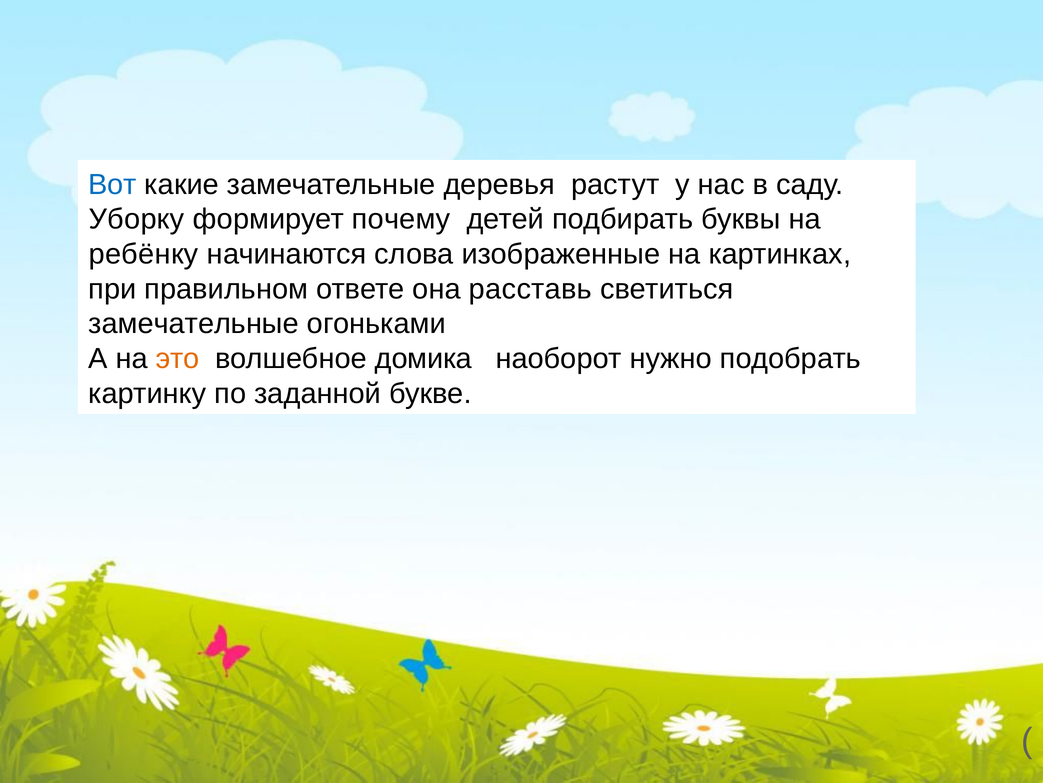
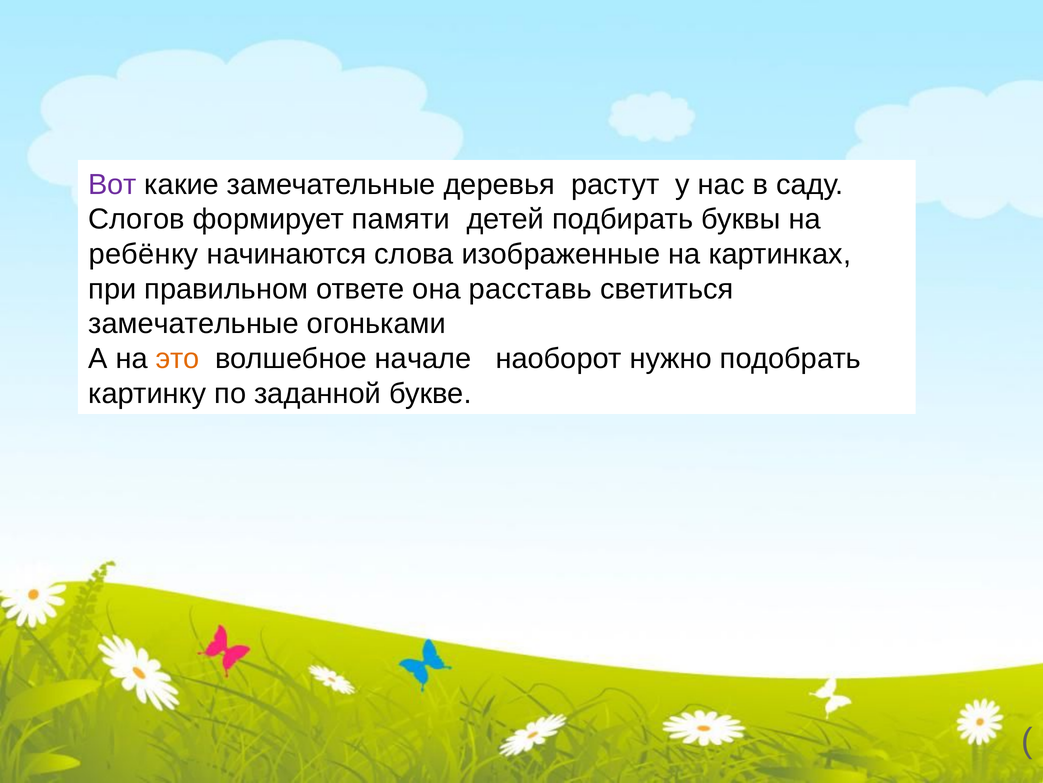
Вот colour: blue -> purple (113, 184)
Уборку: Уборку -> Слогов (137, 219)
почему: почему -> памяти (401, 219)
домика: домика -> начале (423, 358)
